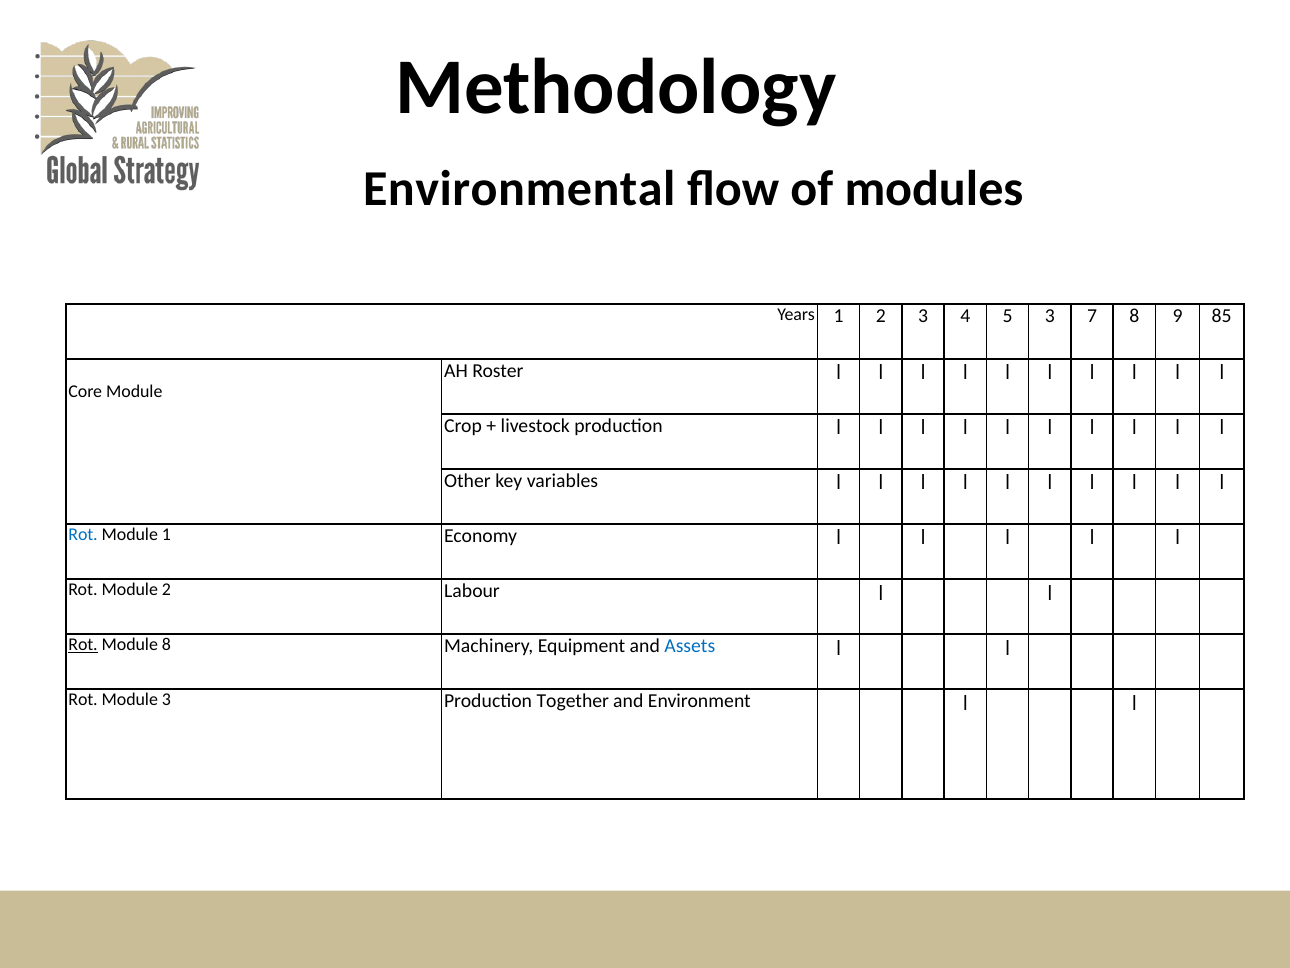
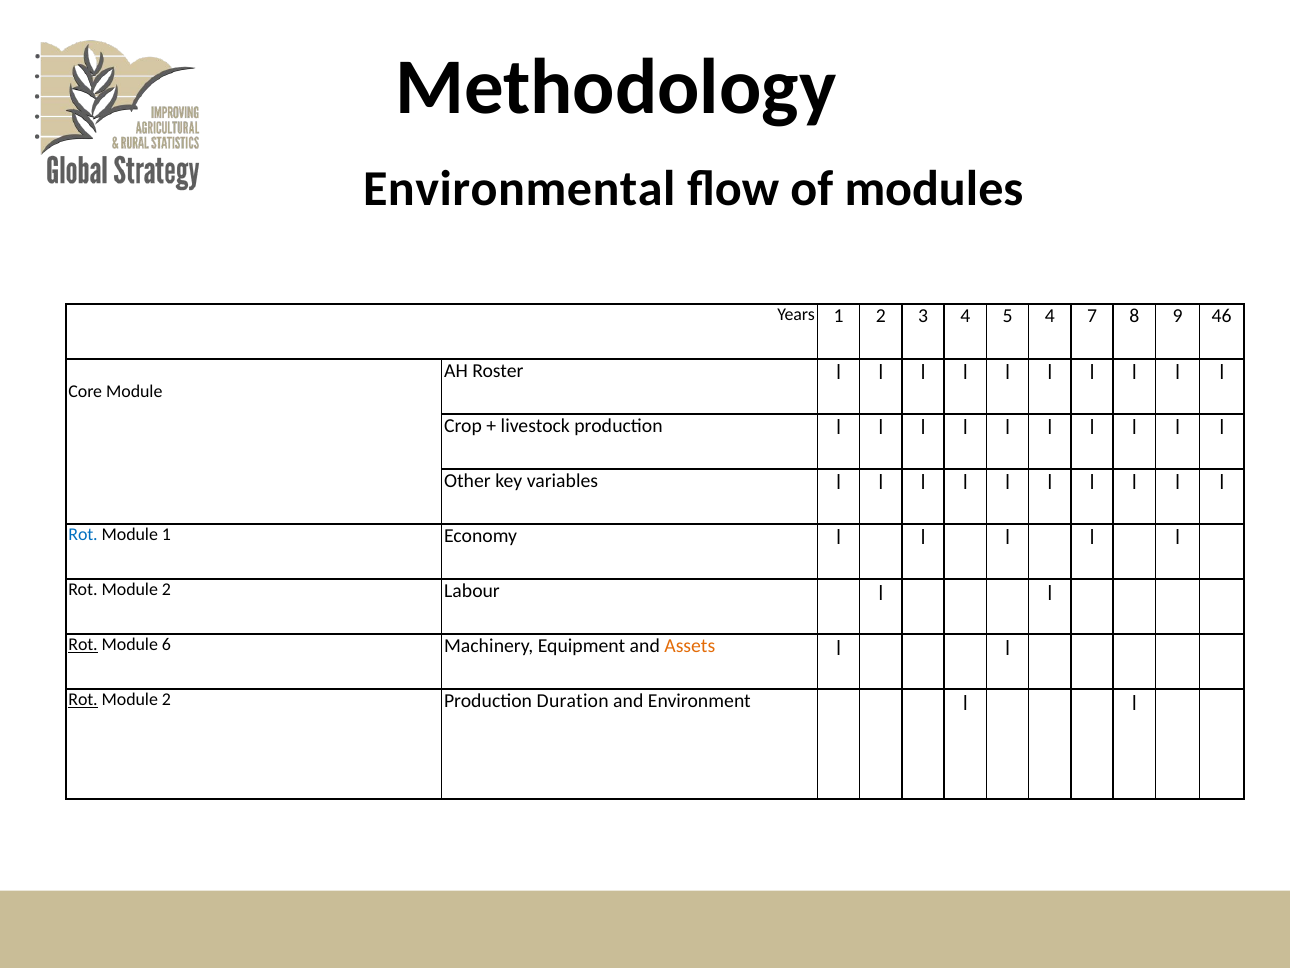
5 3: 3 -> 4 (1050, 316)
85: 85 -> 46 (1222, 316)
Module 8: 8 -> 6 (167, 645)
Assets colour: blue -> orange (690, 646)
Rot underline: none -> present (83, 700)
3: 3 -> 2 (167, 700)
Together: Together -> Duration (573, 701)
